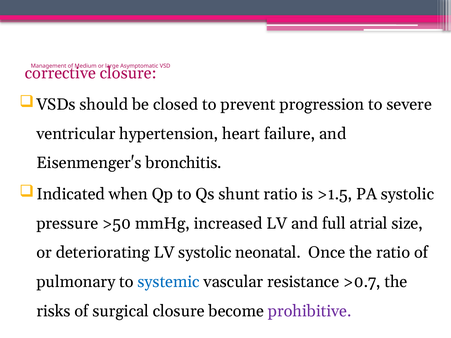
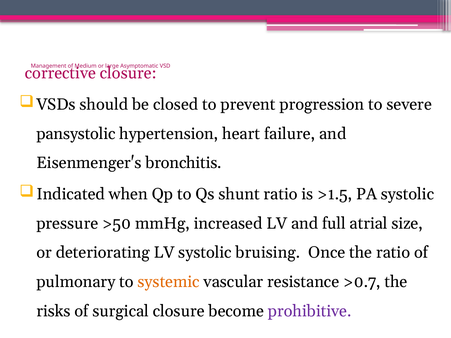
ventricular: ventricular -> pansystolic (76, 134)
neonatal: neonatal -> bruising (268, 253)
systemic colour: blue -> orange (169, 282)
